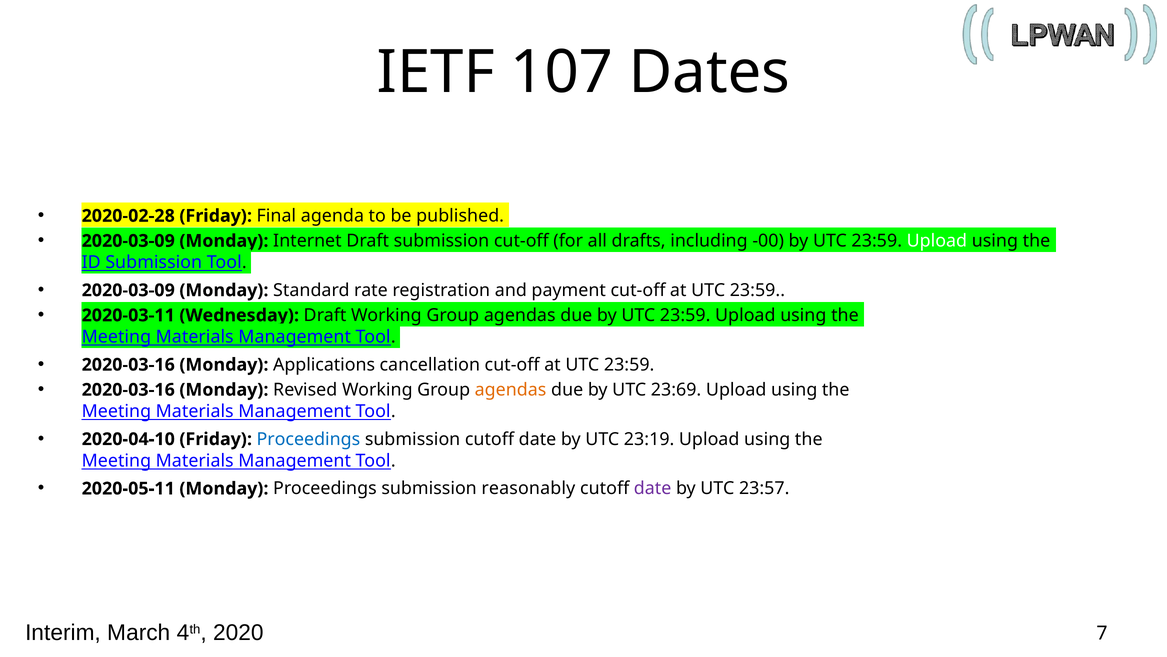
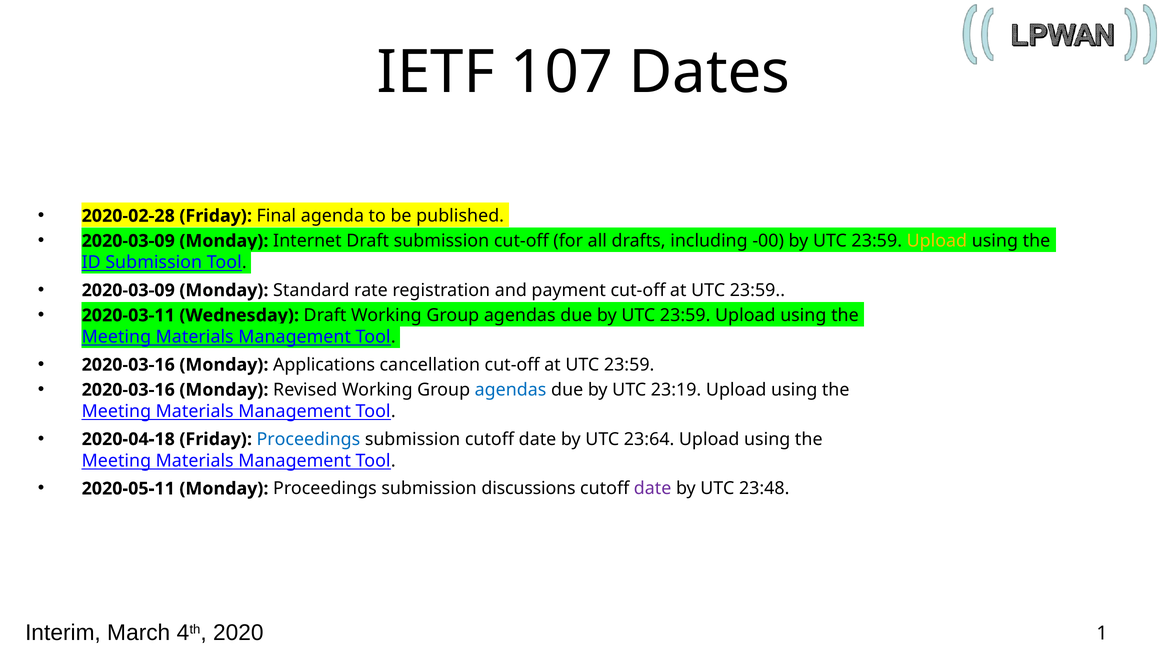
Upload colour: white -> yellow (937, 241)
agendas colour: orange -> blue (511, 390)
23:69: 23:69 -> 23:19 (676, 390)
2020-04-10: 2020-04-10 -> 2020-04-18 (128, 439)
23:19: 23:19 -> 23:64 (649, 439)
reasonably: reasonably -> discussions (529, 488)
23:57: 23:57 -> 23:48 (764, 488)
7: 7 -> 1 (1102, 633)
